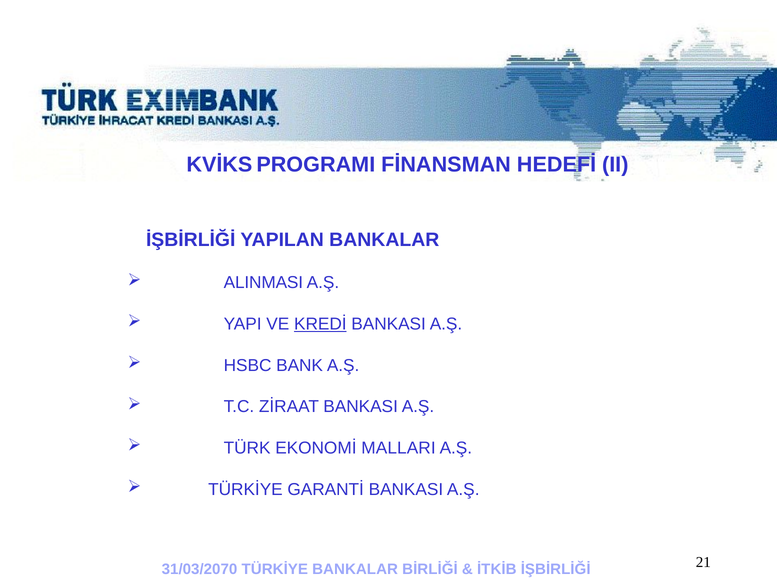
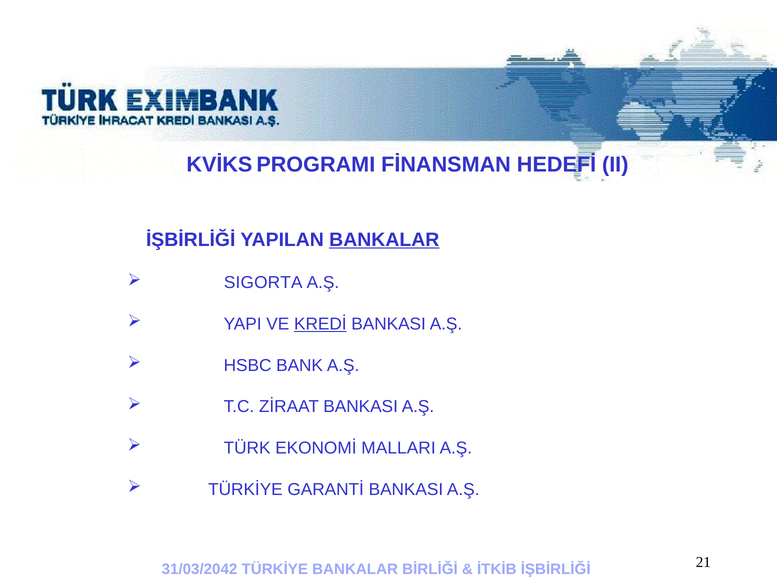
BANKALAR underline: none -> present (384, 240)
ALINMASI: ALINMASI -> SIGORTA (263, 283)
31/03/2070: 31/03/2070 -> 31/03/2042 (200, 570)
